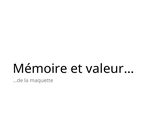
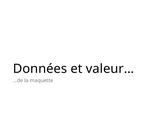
Mémoire: Mémoire -> Données (40, 69)
